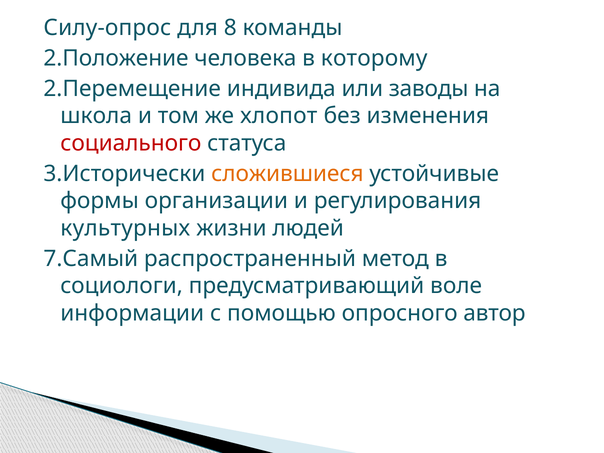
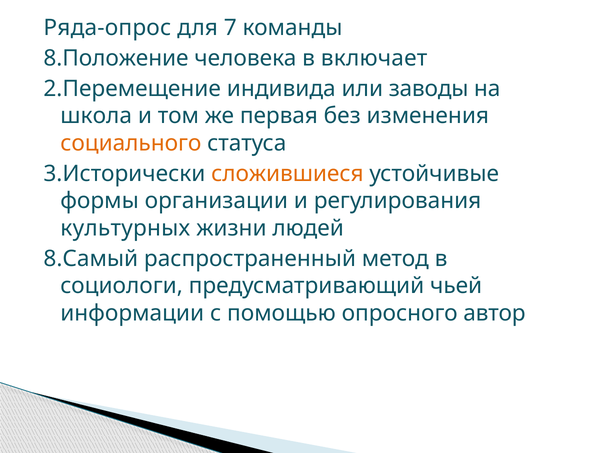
Силу-опрос: Силу-опрос -> Ряда-опрос (107, 28)
8: 8 -> 7 (230, 28)
2.Положение: 2.Положение -> 8.Положение (116, 58)
которому: которому -> включает (374, 58)
хлопот: хлопот -> первая (279, 116)
социального colour: red -> orange (131, 143)
7.Самый: 7.Самый -> 8.Самый (91, 259)
воле: воле -> чьей (456, 286)
